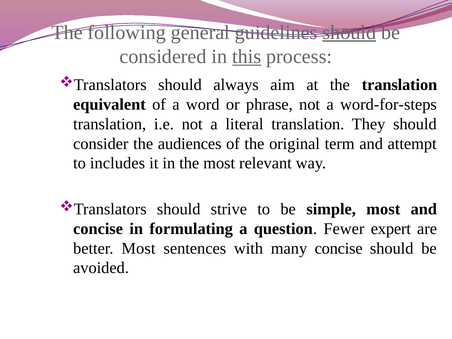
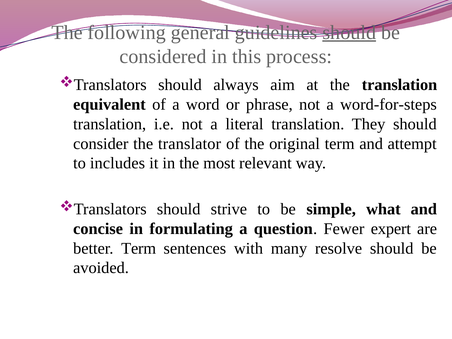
this underline: present -> none (247, 57)
audiences: audiences -> translator (190, 144)
simple most: most -> what (383, 209)
better Most: Most -> Term (139, 248)
many concise: concise -> resolve (339, 248)
